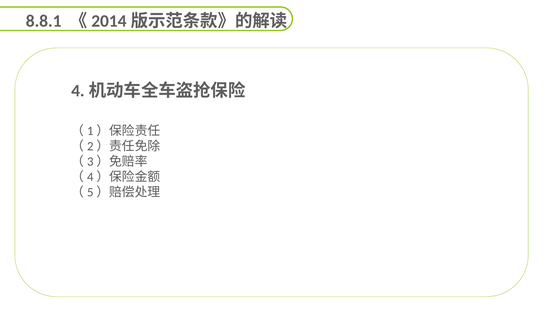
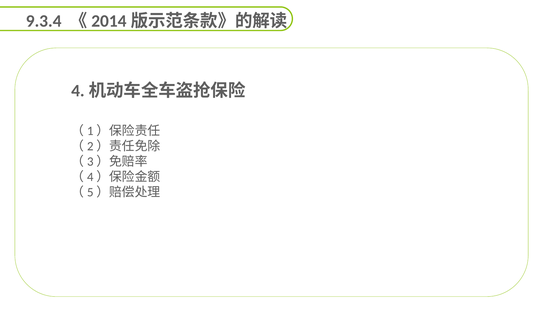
8.8.1: 8.8.1 -> 9.3.4 (44, 21)
